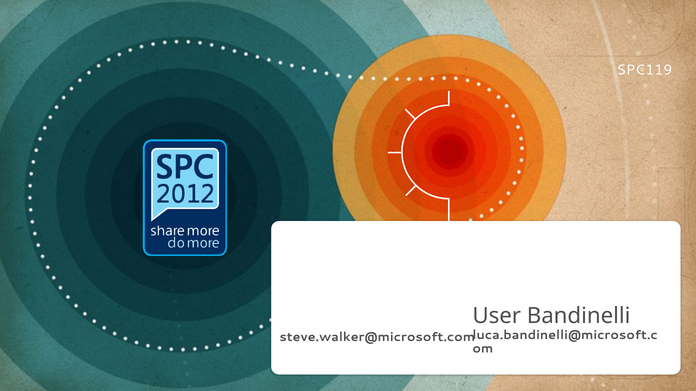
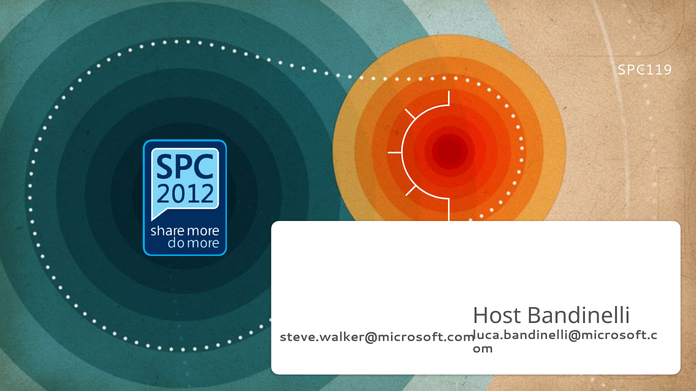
User: User -> Host (497, 316)
